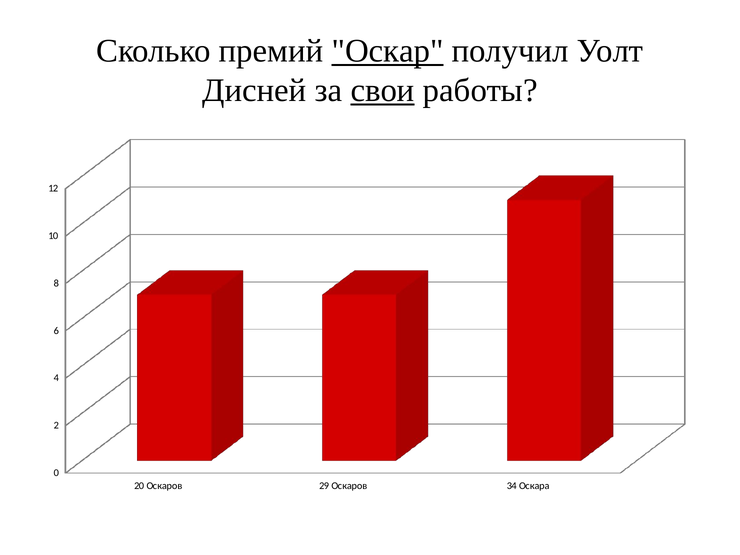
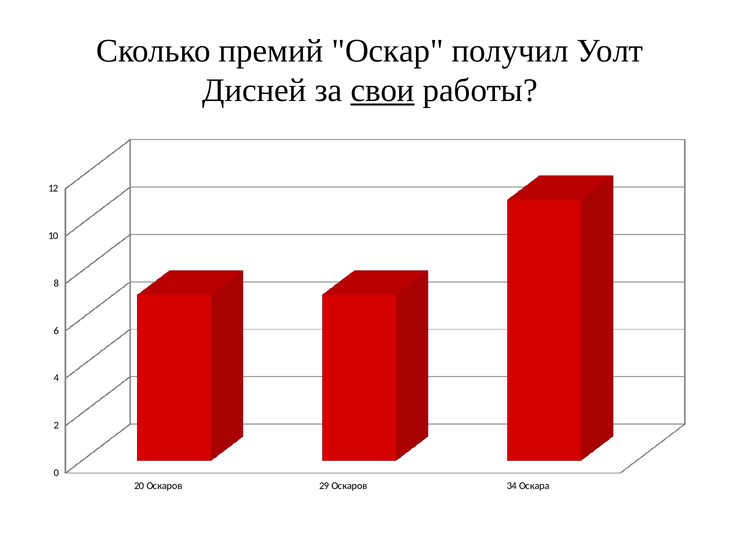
Оскар underline: present -> none (388, 51)
